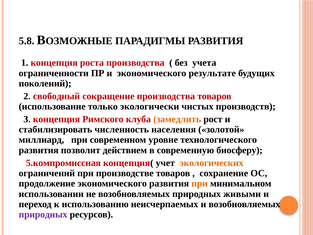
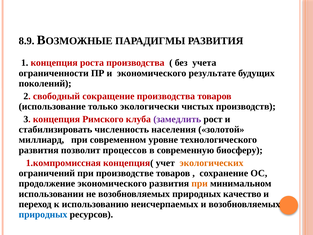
5.8: 5.8 -> 8.9 (27, 41)
замедлить colour: orange -> purple (177, 119)
действием: действием -> процессов (125, 150)
5.компромиссная: 5.компромиссная -> 1.компромиссная (63, 163)
живыми: живыми -> качество (242, 194)
природных colour: purple -> blue (43, 214)
